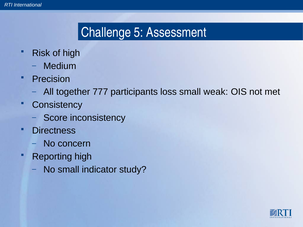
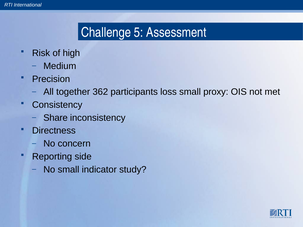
777: 777 -> 362 (100, 92)
weak: weak -> proxy (216, 92)
Score: Score -> Share (55, 118)
Reporting high: high -> side (83, 157)
